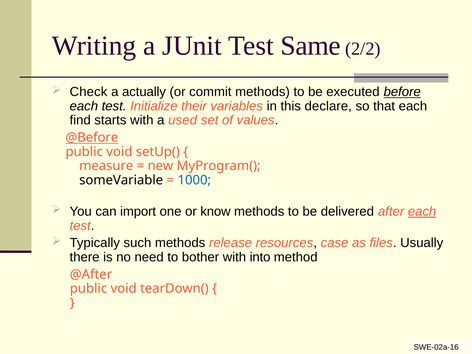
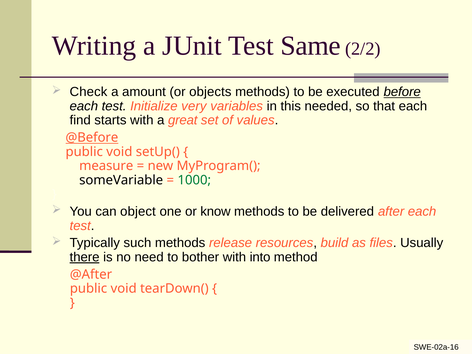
actually: actually -> amount (144, 92)
commit: commit -> objects (210, 92)
their: their -> very (194, 106)
declare: declare -> needed (328, 106)
used: used -> great (183, 120)
1000 colour: blue -> green (194, 180)
import: import -> object (138, 212)
each underline: present -> none (422, 212)
case: case -> build (335, 243)
there underline: none -> present (85, 257)
